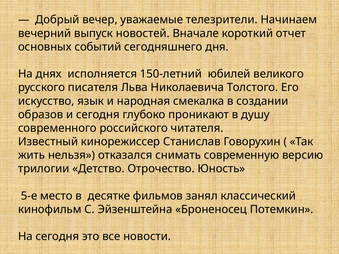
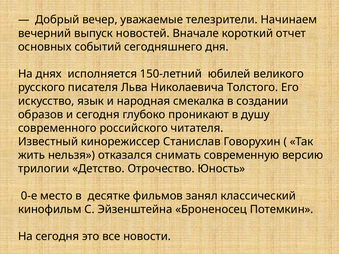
5-е: 5-е -> 0-е (29, 196)
